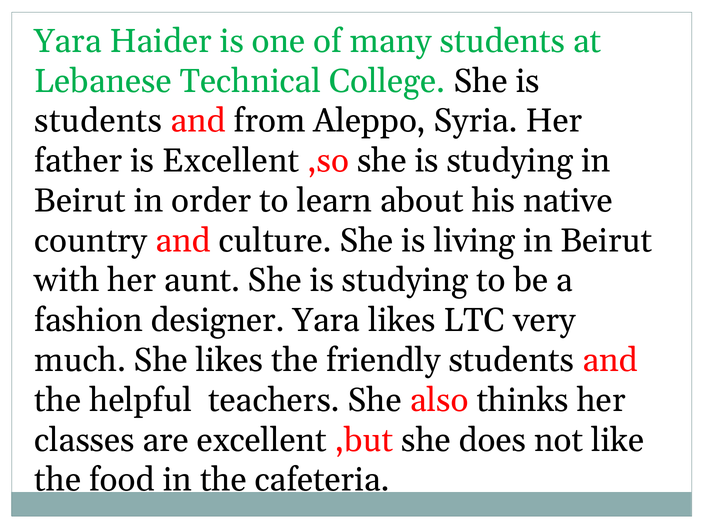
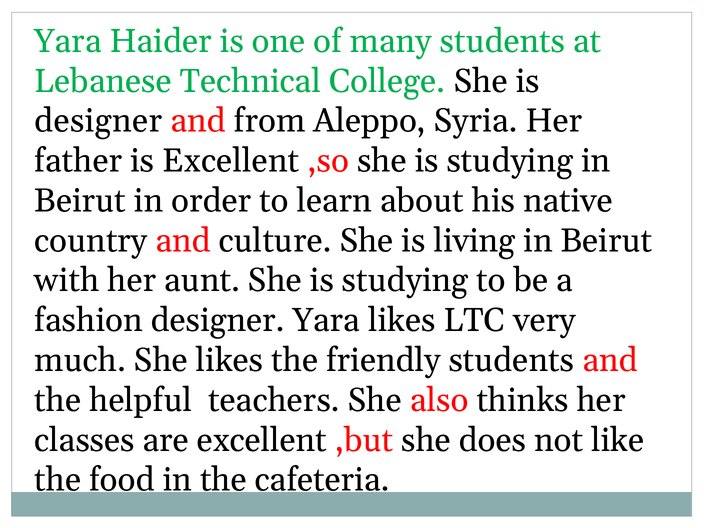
students: students -> designer (98, 121)
